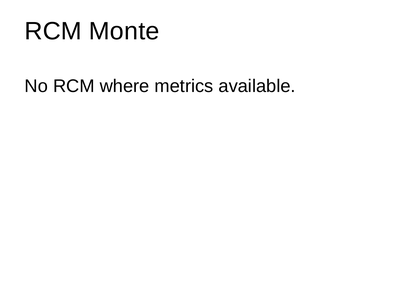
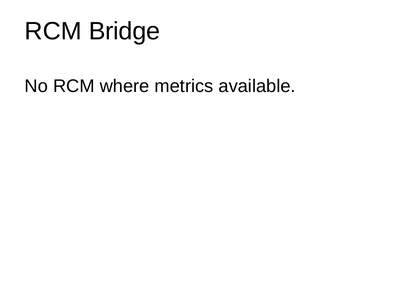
Monte: Monte -> Bridge (124, 31)
